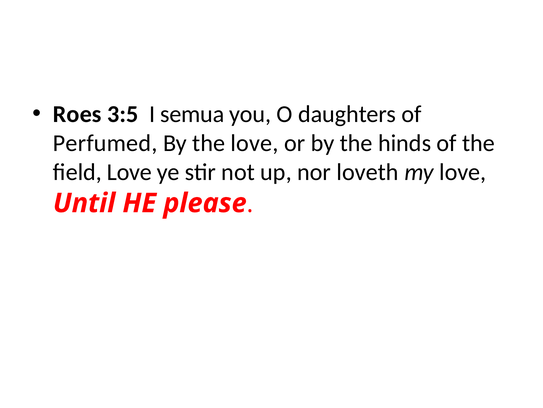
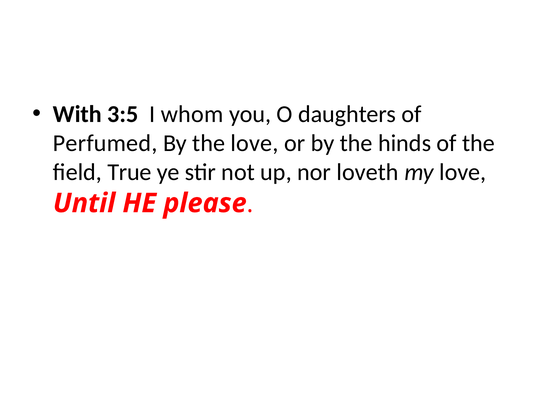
Roes: Roes -> With (77, 114)
semua: semua -> whom (192, 114)
field Love: Love -> True (129, 172)
